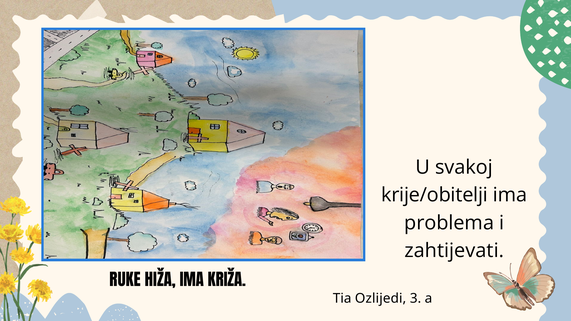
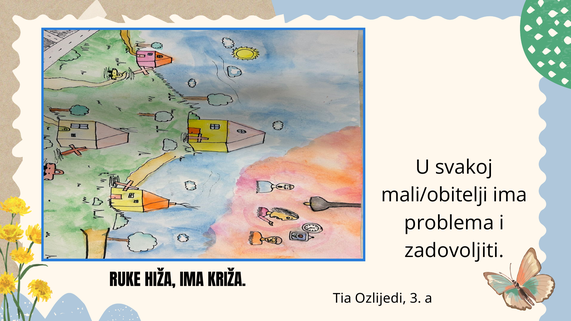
krije/obitelji: krije/obitelji -> mali/obitelji (435, 195)
zahtijevati: zahtijevati -> zadovoljiti (454, 251)
